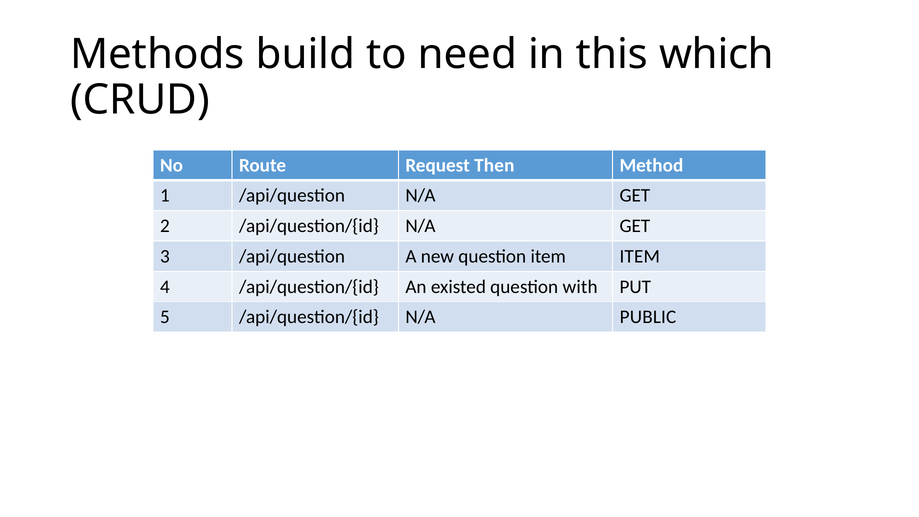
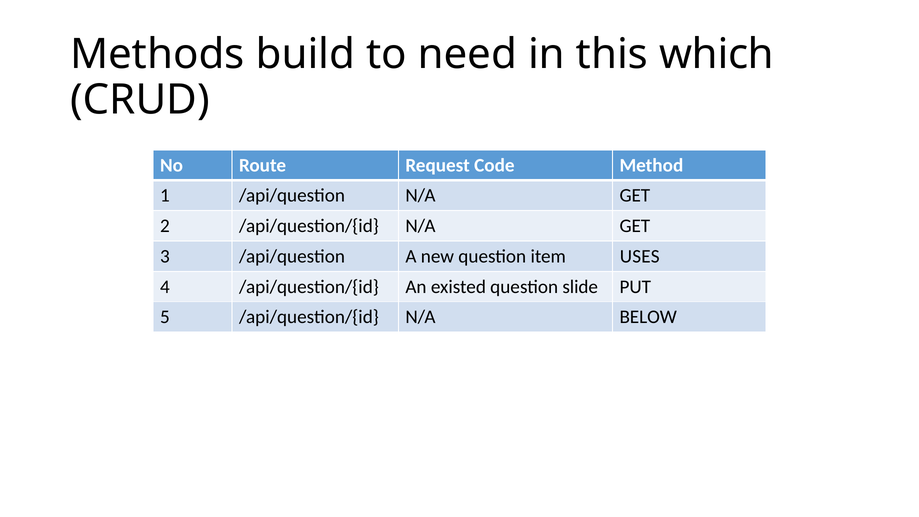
Then: Then -> Code (494, 165)
item ITEM: ITEM -> USES (640, 256)
with: with -> slide (580, 287)
PUBLIC: PUBLIC -> BELOW (648, 317)
